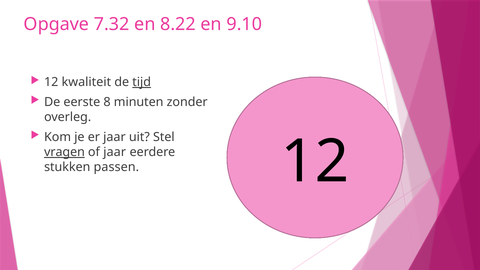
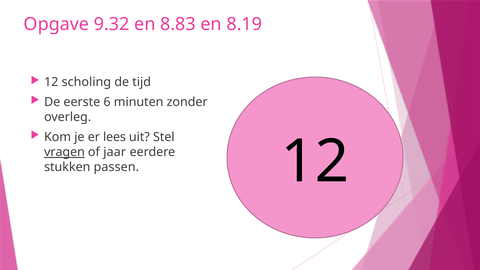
7.32: 7.32 -> 9.32 (112, 24)
8.22: 8.22 -> 8.83 (178, 24)
9.10: 9.10 -> 8.19 (244, 24)
kwaliteit: kwaliteit -> scholing (86, 82)
tijd underline: present -> none (142, 82)
8: 8 -> 6 (107, 102)
er jaar: jaar -> lees (115, 137)
